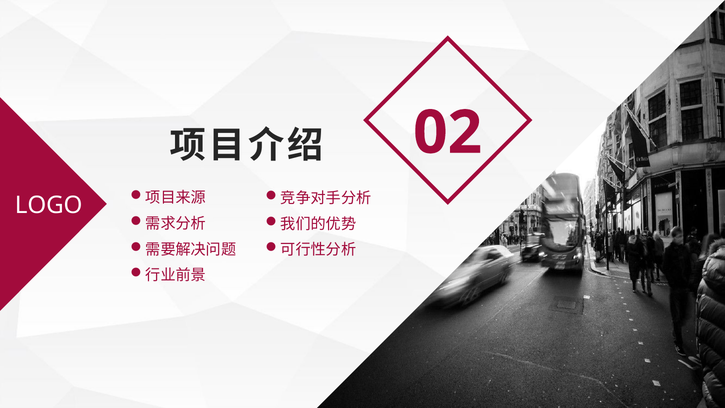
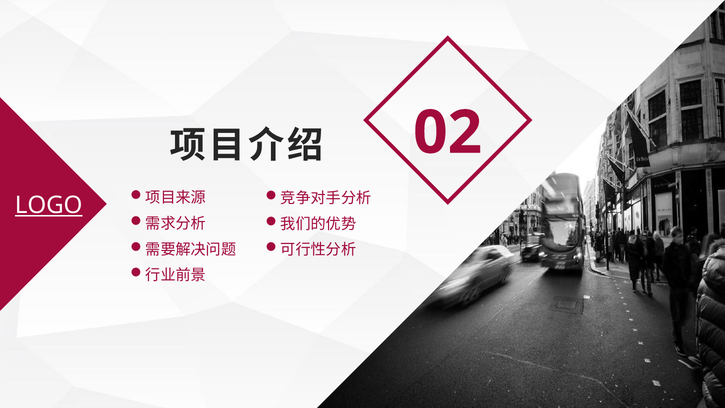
LOGO underline: none -> present (49, 205)
